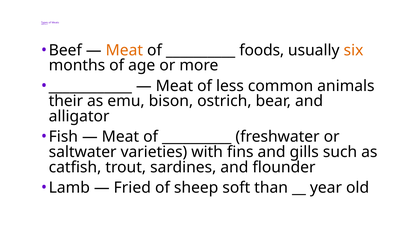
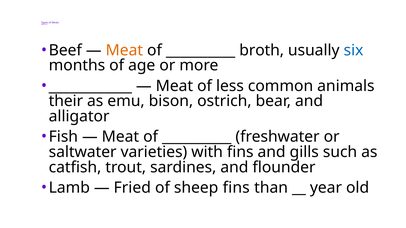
foods: foods -> broth (262, 50)
six colour: orange -> blue (353, 50)
sheep soft: soft -> fins (236, 188)
